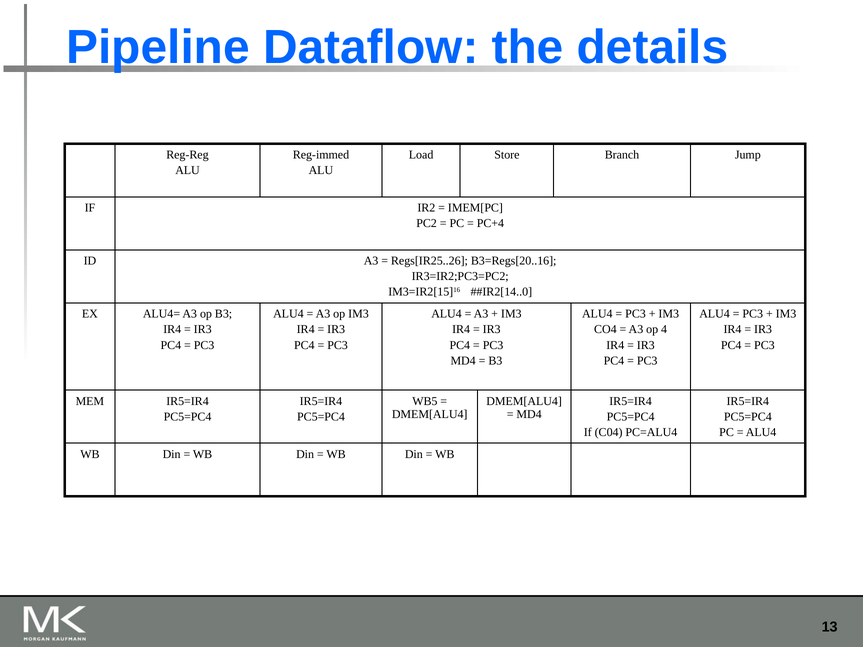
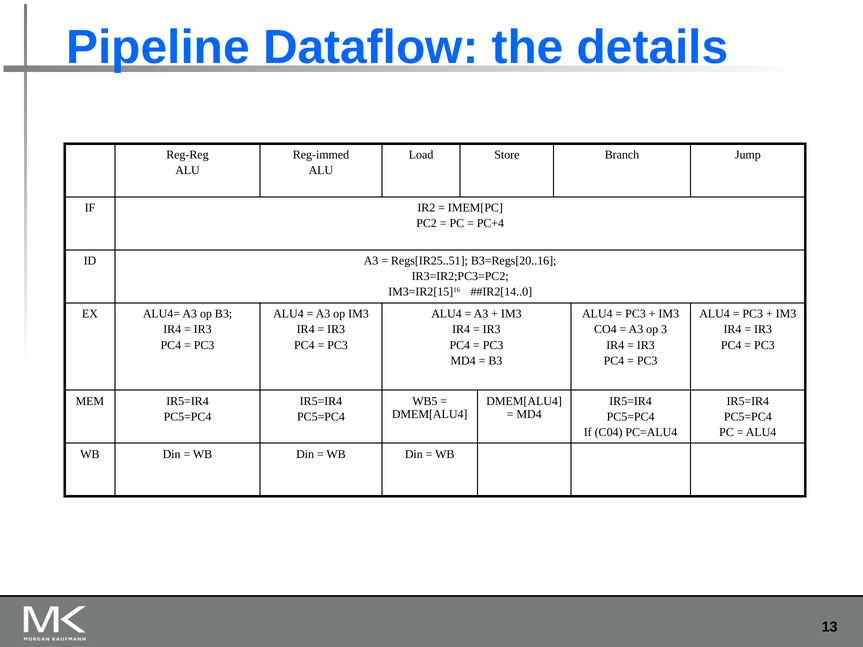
Regs[IR25..26: Regs[IR25..26 -> Regs[IR25..51 (429, 261)
4: 4 -> 3 (664, 330)
